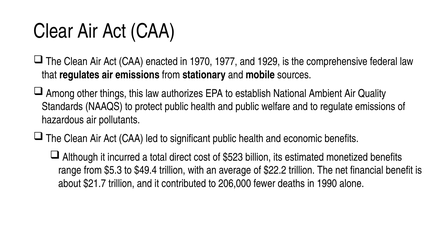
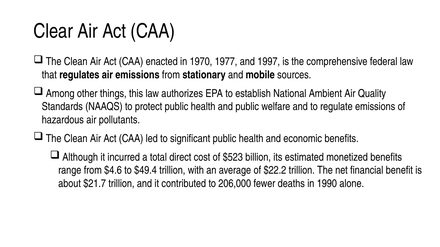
1929: 1929 -> 1997 (269, 62)
$5.3: $5.3 -> $4.6 (113, 171)
